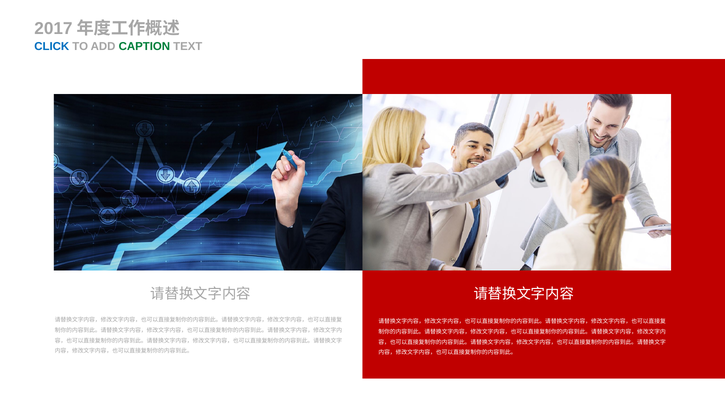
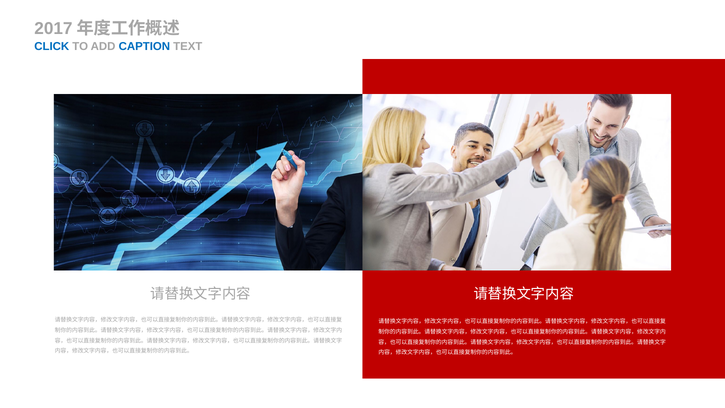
CAPTION colour: green -> blue (144, 47)
